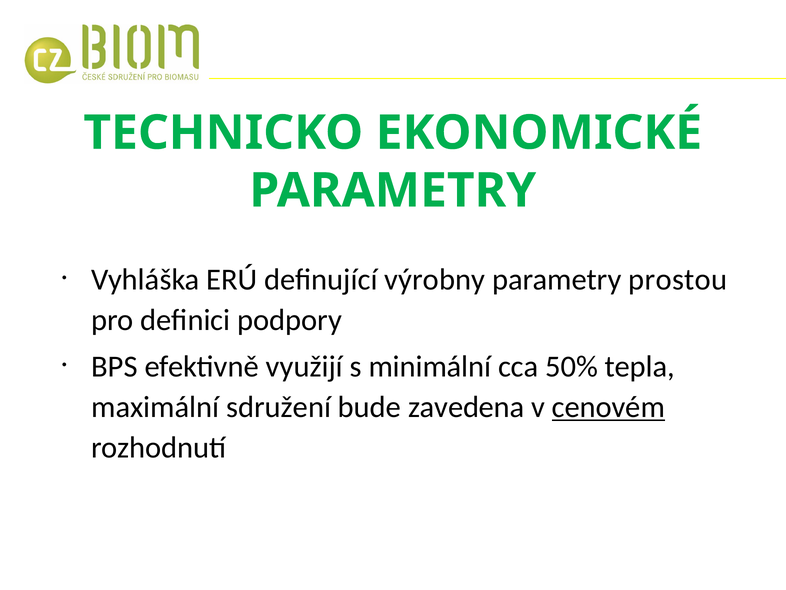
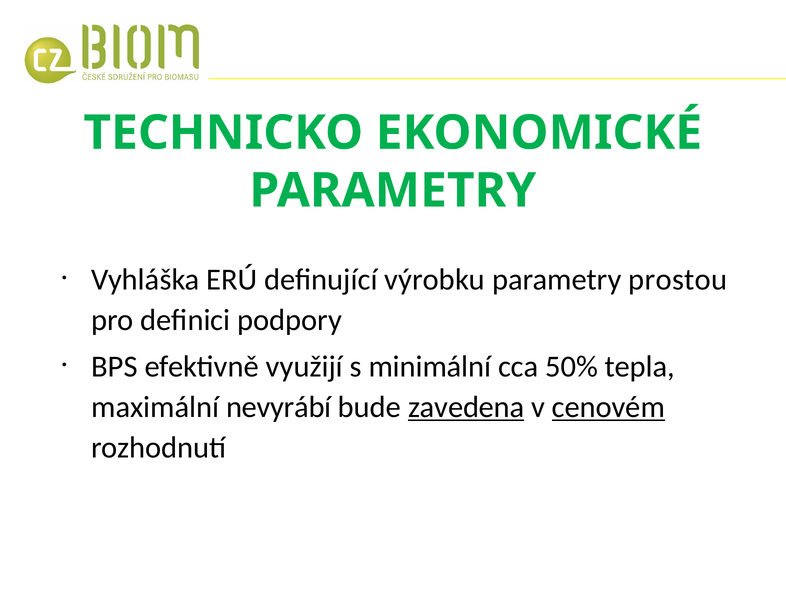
výrobny: výrobny -> výrobku (435, 279)
sdružení: sdružení -> nevyrábí (279, 407)
zavedena underline: none -> present (466, 407)
